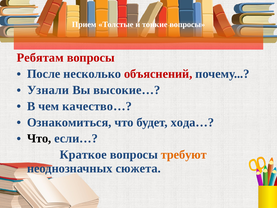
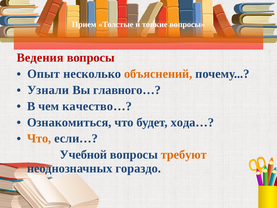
Ребятам: Ребятам -> Ведения (40, 58)
После: После -> Опыт (44, 74)
объяснений colour: red -> orange (158, 74)
высокие…: высокие… -> главного… (127, 90)
Что colour: black -> orange (39, 138)
Краткое: Краткое -> Учебной (83, 154)
сюжета: сюжета -> гораздо (138, 168)
